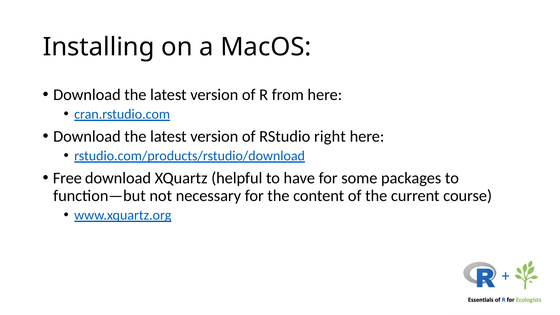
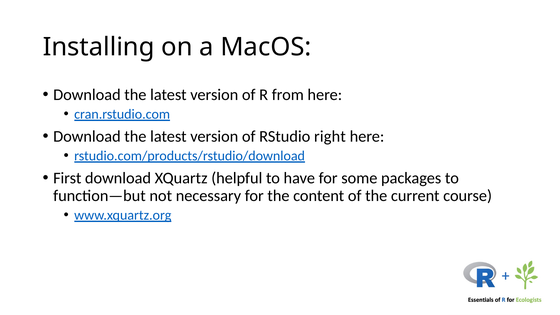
Free: Free -> First (67, 178)
